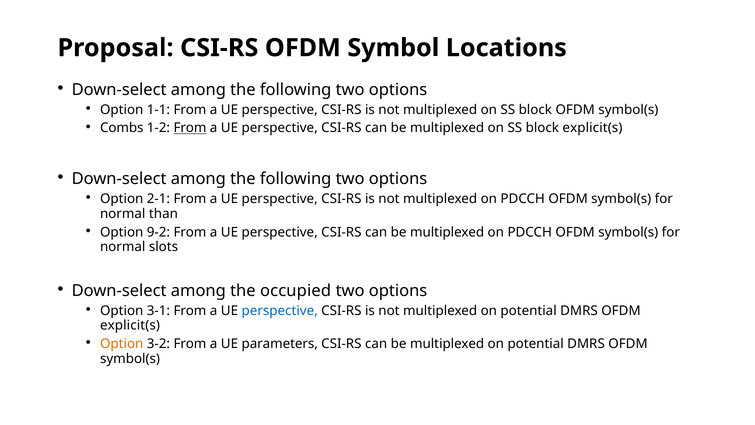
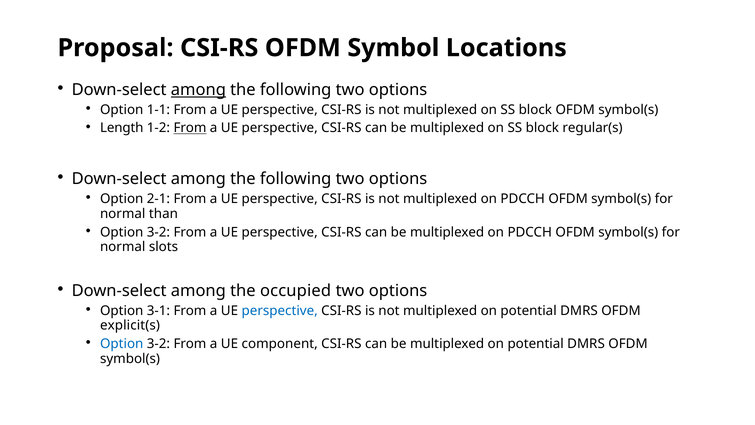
among underline: none -> present (198, 90)
Combs: Combs -> Length (122, 128)
block explicit(s: explicit(s -> regular(s (593, 128)
9-2: 9-2 -> 3-2 (158, 232)
Option colour: orange -> blue (122, 344)
parameters: parameters -> component (280, 344)
